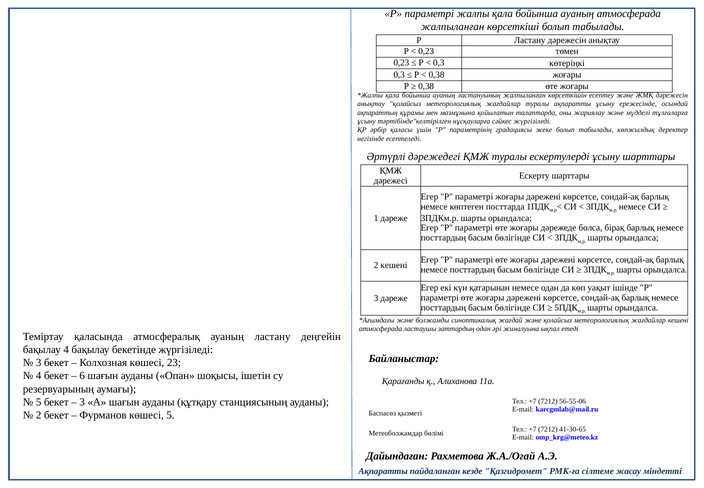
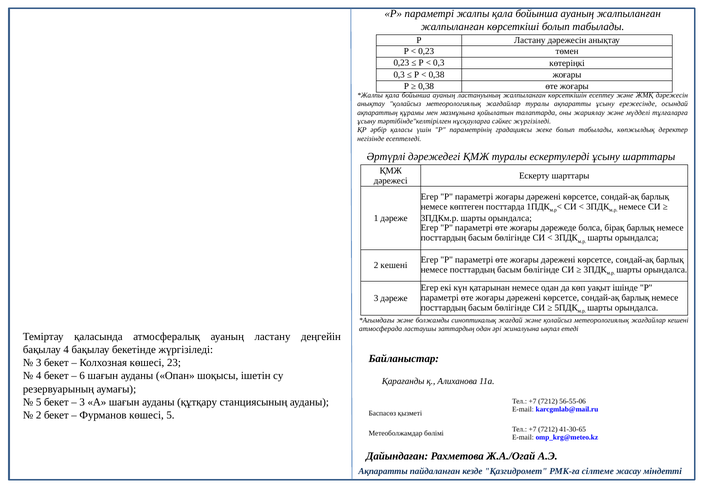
ауаның атмосферада: атмосферада -> жалпыланған (629, 14)
